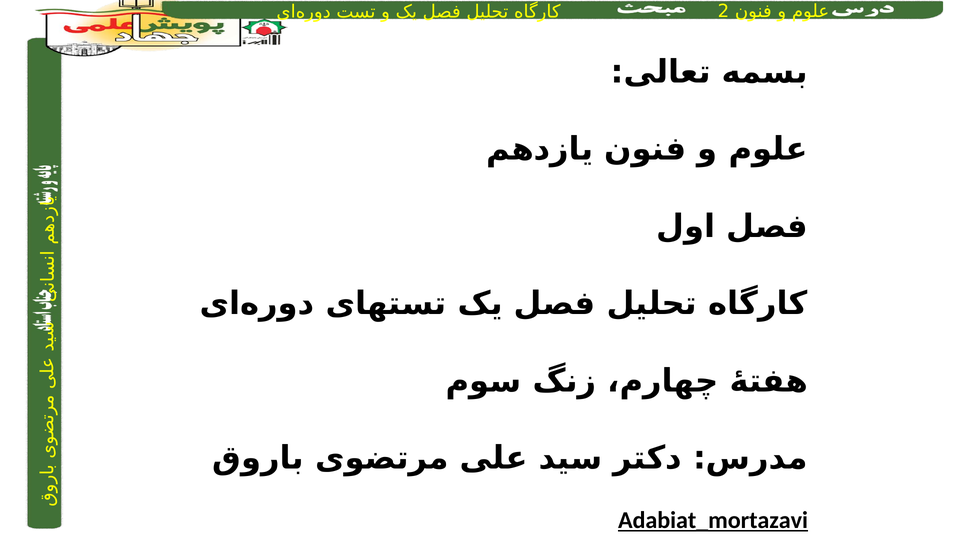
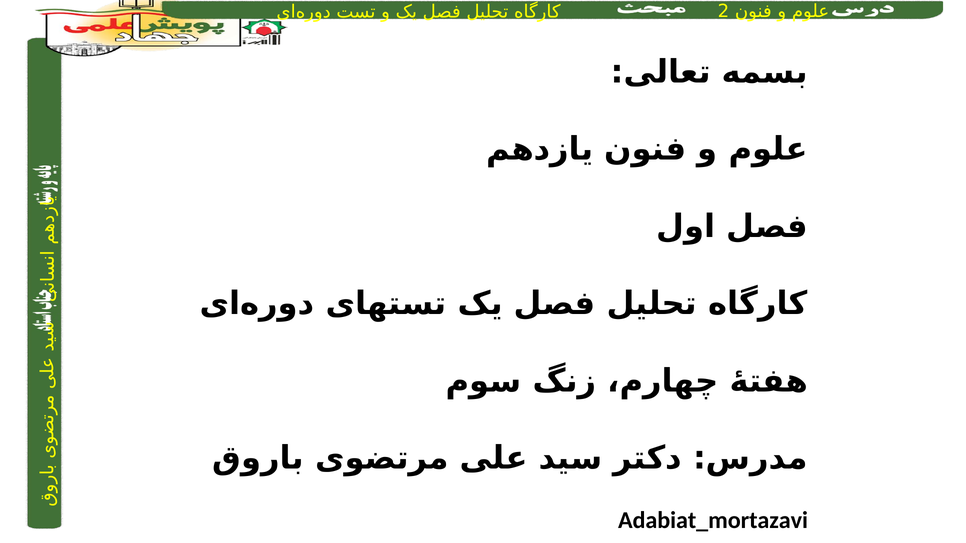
Adabiat_mortazavi underline: present -> none (713, 521)
